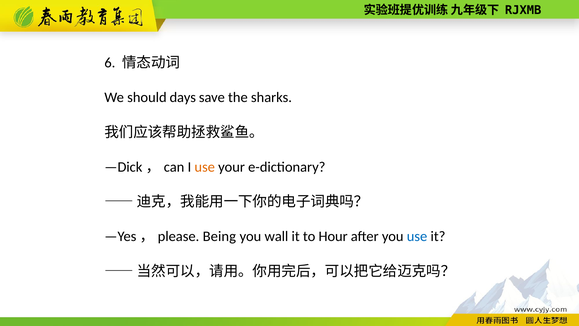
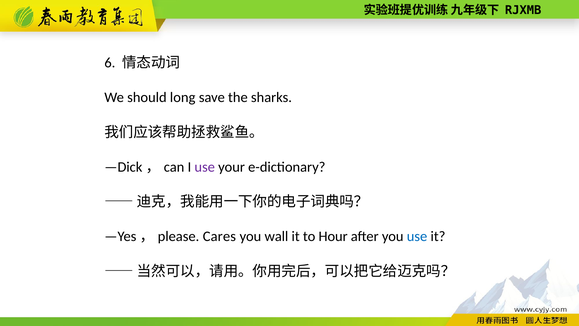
days: days -> long (183, 97)
use colour: orange -> purple (205, 167)
Being: Being -> Cares (219, 236)
